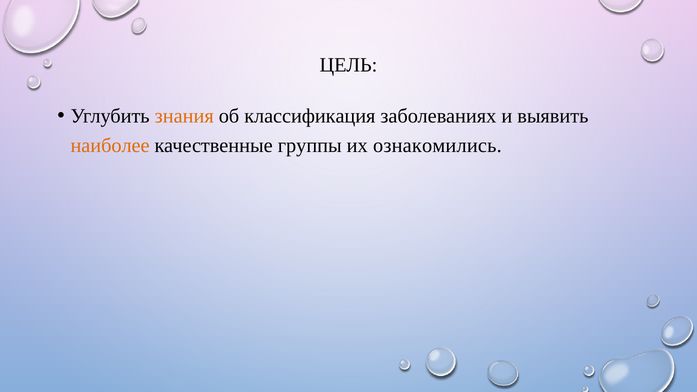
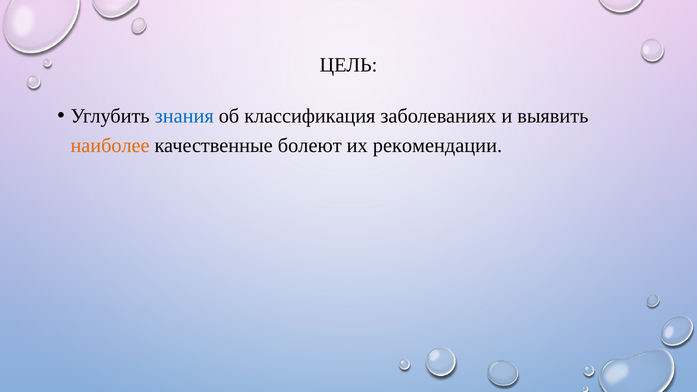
знания colour: orange -> blue (184, 116)
группы: группы -> болеют (310, 145)
ознакомились: ознакомились -> рекомендации (437, 145)
